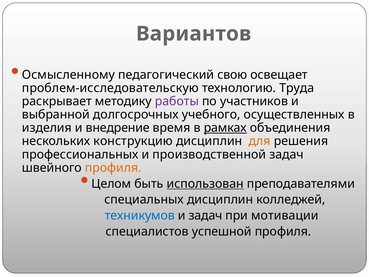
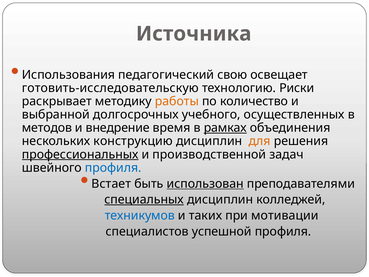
Вариантов: Вариантов -> Источника (194, 34)
Осмысленному: Осмысленному -> Использования (69, 75)
проблем-исследовательскую: проблем-исследовательскую -> готовить-исследовательскую (110, 88)
Труда: Труда -> Риски (297, 88)
работы colour: purple -> orange (177, 101)
участников: участников -> количество (254, 101)
изделия: изделия -> методов (47, 128)
профессиональных underline: none -> present (80, 154)
профиля colour: orange -> blue (113, 168)
Целом: Целом -> Встает (111, 184)
специальных underline: none -> present (144, 199)
и задач: задач -> таких (205, 215)
